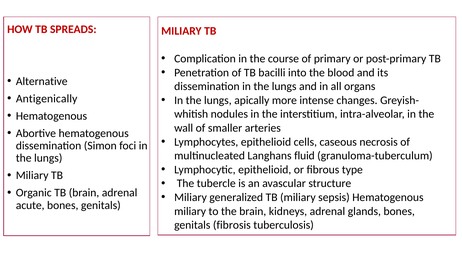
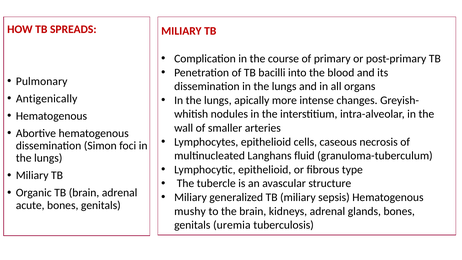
Alternative: Alternative -> Pulmonary (42, 81)
miliary: miliary -> mushy (190, 211)
fibrosis: fibrosis -> uremia (232, 225)
